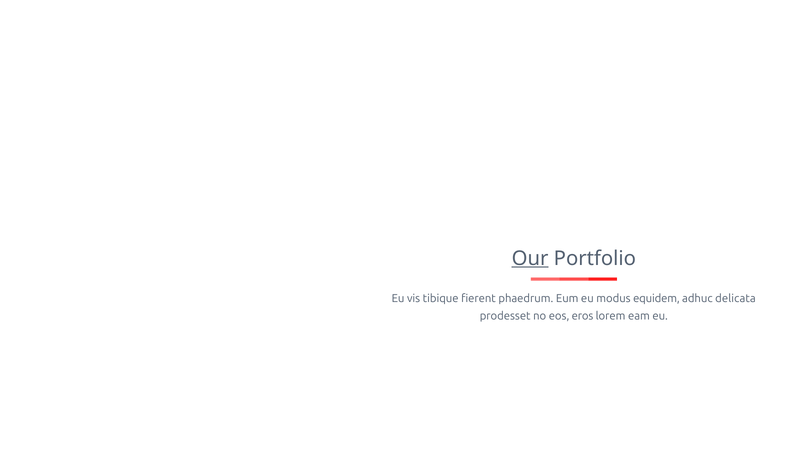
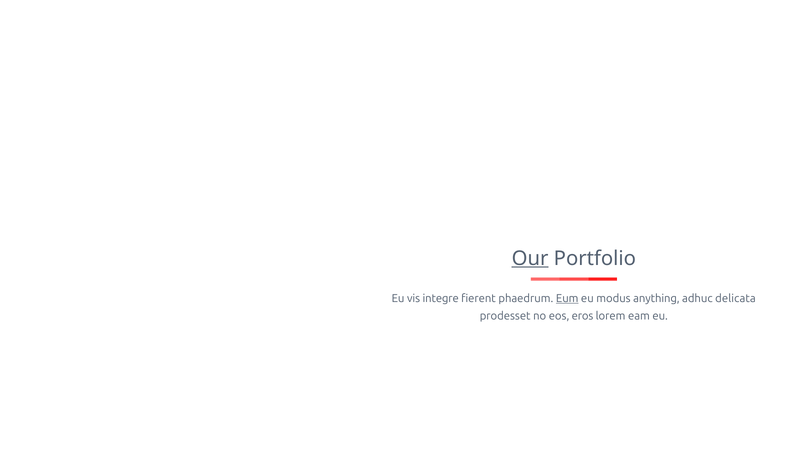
tibique: tibique -> integre (441, 298)
Eum underline: none -> present (567, 298)
equidem: equidem -> anything (656, 298)
